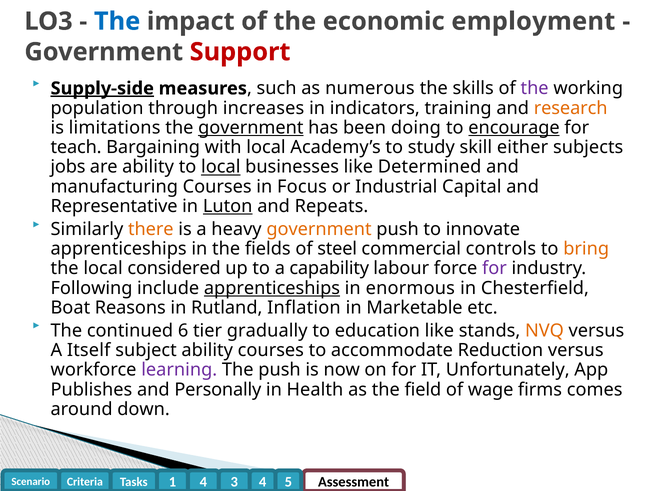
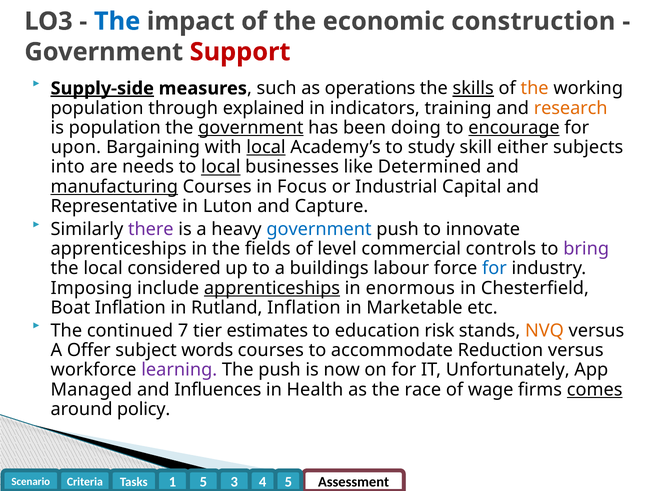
employment: employment -> construction (533, 21)
numerous: numerous -> operations (370, 88)
skills underline: none -> present (473, 88)
the colour: purple -> orange (535, 88)
increases: increases -> explained (264, 108)
is limitations: limitations -> population (115, 128)
teach: teach -> upon (76, 147)
local underline: none -> present (266, 147)
jobs: jobs -> into (68, 167)
are ability: ability -> needs (148, 167)
manufacturing underline: none -> present (114, 186)
Luton underline: present -> none (228, 206)
Repeats: Repeats -> Capture (331, 206)
there colour: orange -> purple (151, 229)
government colour: orange -> blue (319, 229)
steel: steel -> level (337, 249)
bring colour: orange -> purple (586, 249)
capability: capability -> buildings (329, 268)
for colour: purple -> blue (494, 268)
Following: Following -> Imposing (91, 288)
Boat Reasons: Reasons -> Inflation (130, 307)
6: 6 -> 7 (183, 330)
gradually: gradually -> estimates (267, 330)
education like: like -> risk (439, 330)
Itself: Itself -> Offer (89, 350)
subject ability: ability -> words (207, 350)
Publishes: Publishes -> Managed (91, 389)
Personally: Personally -> Influences (218, 389)
field: field -> race (423, 389)
comes underline: none -> present (595, 389)
down: down -> policy (144, 409)
4: 4 -> 5 (203, 482)
